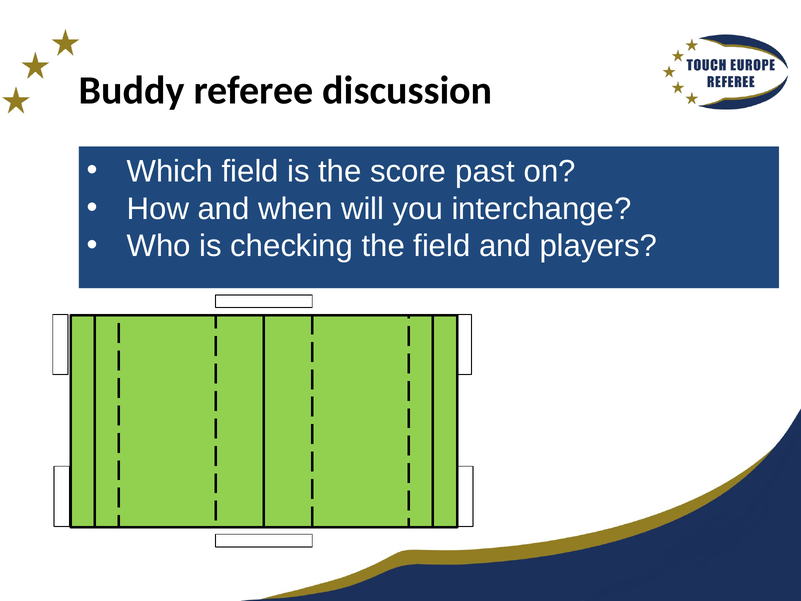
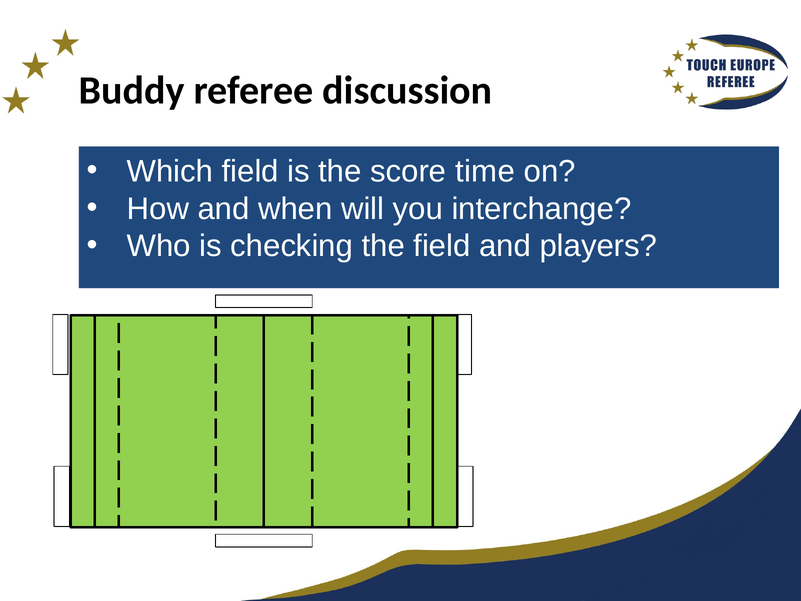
past: past -> time (485, 171)
